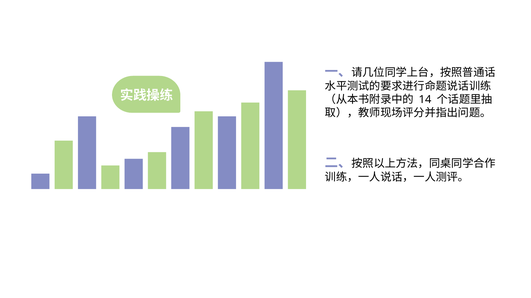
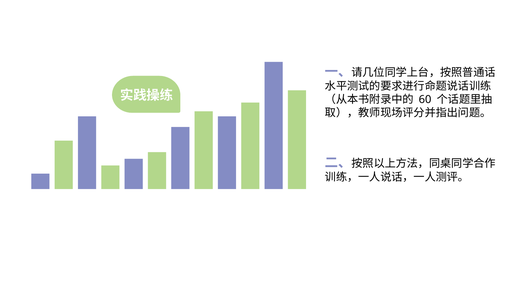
14: 14 -> 60 (425, 100)
